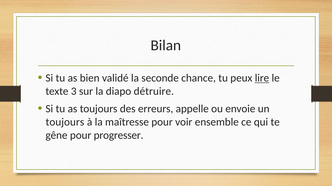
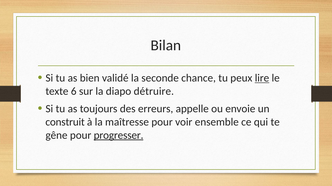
3: 3 -> 6 (74, 92)
toujours: toujours -> construit (65, 122)
progresser underline: none -> present (119, 136)
